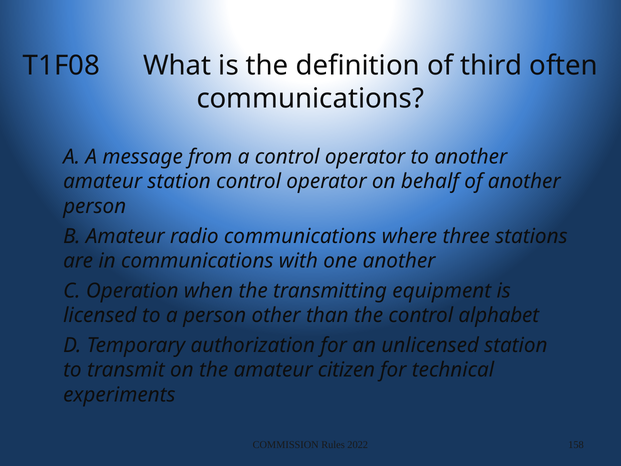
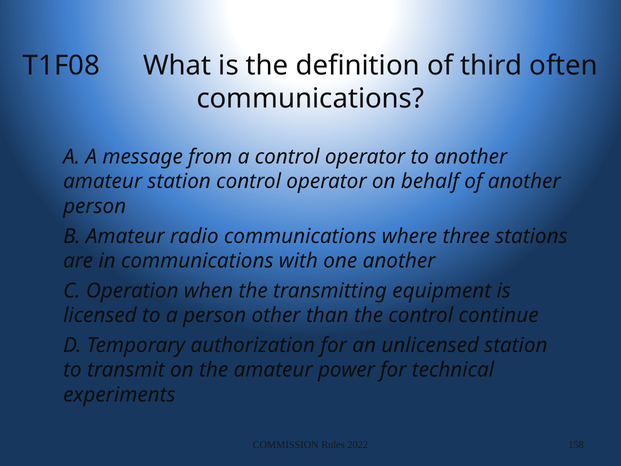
alphabet: alphabet -> continue (499, 315)
citizen: citizen -> power (346, 370)
